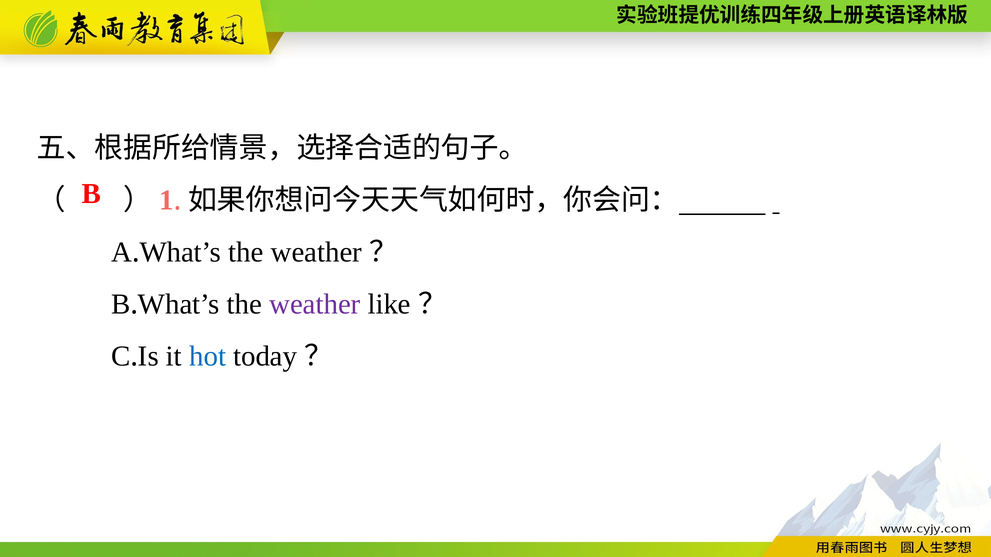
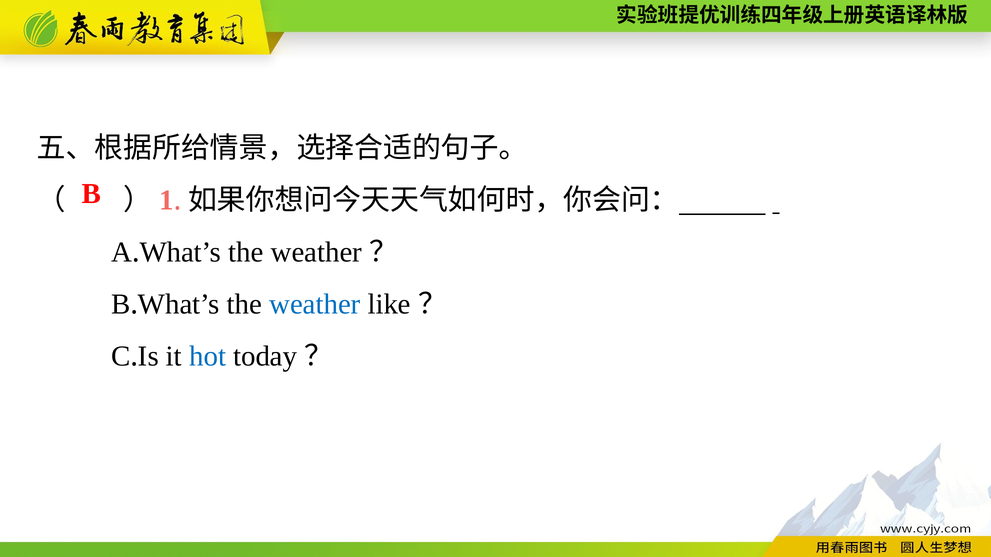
weather colour: purple -> blue (315, 305)
